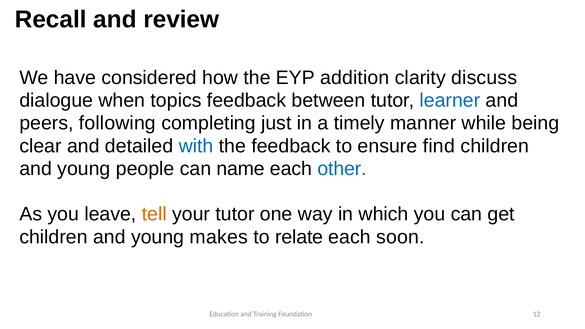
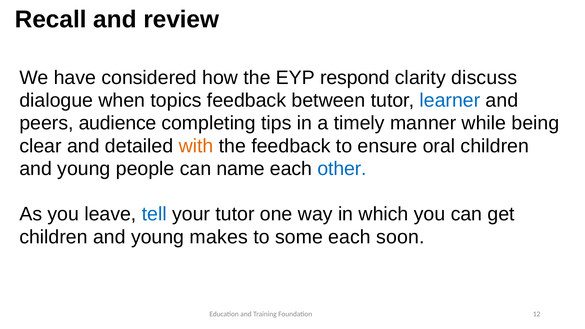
addition: addition -> respond (355, 78)
following: following -> audience (118, 123)
just: just -> tips (276, 123)
with colour: blue -> orange (196, 146)
find: find -> oral (439, 146)
tell colour: orange -> blue (154, 214)
relate: relate -> some (299, 237)
